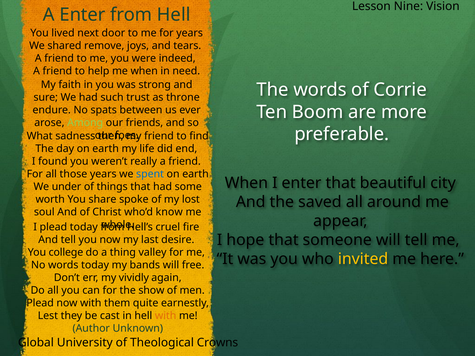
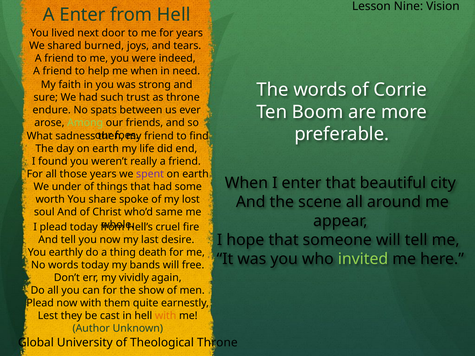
remove: remove -> burned (104, 46)
spent colour: blue -> purple (150, 174)
saved: saved -> scene (320, 202)
know: know -> same (169, 212)
college: college -> earthly (66, 252)
valley: valley -> death (153, 252)
invited colour: yellow -> light green (363, 259)
Theological Crowns: Crowns -> Throne (217, 343)
